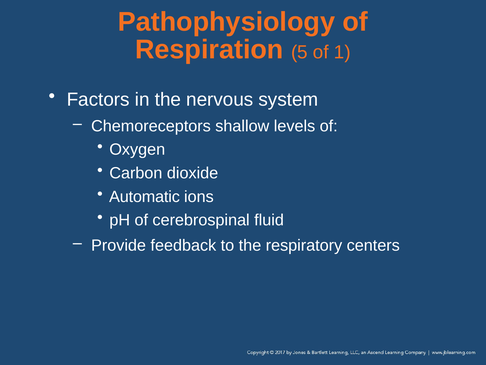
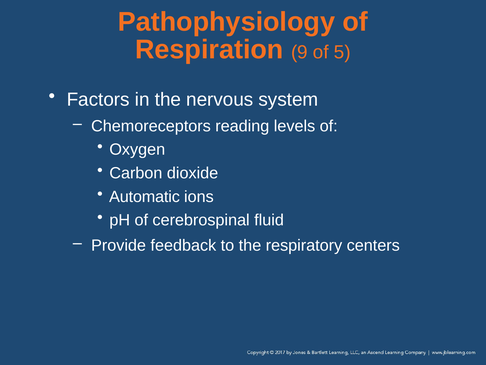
5: 5 -> 9 (299, 52)
1: 1 -> 5 (342, 52)
shallow: shallow -> reading (242, 126)
